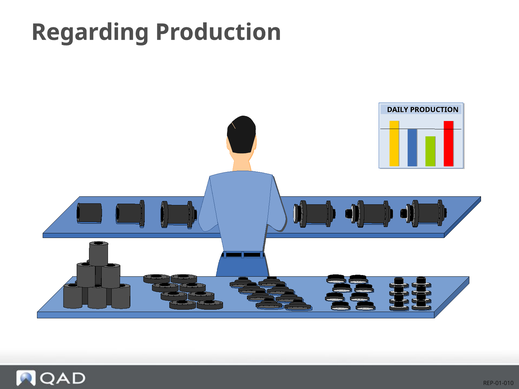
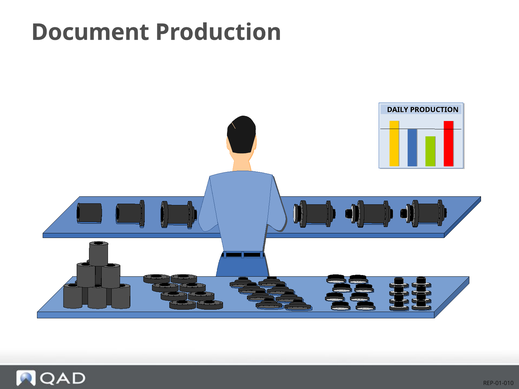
Regarding: Regarding -> Document (90, 32)
